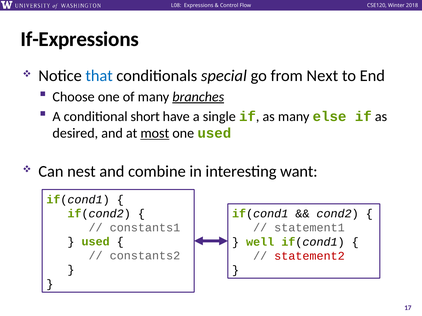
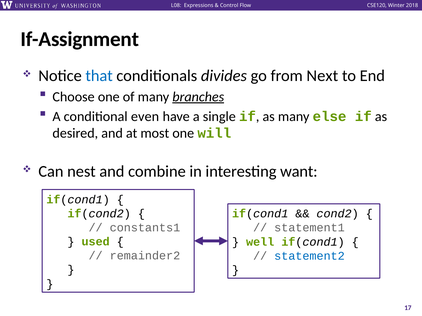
If-Expressions: If-Expressions -> If-Assignment (80, 39)
special: special -> divides (224, 76)
short: short -> even (145, 117)
most underline: present -> none (155, 133)
one used: used -> will (214, 133)
constants2: constants2 -> remainder2 (145, 256)
statement2 colour: red -> blue (309, 256)
